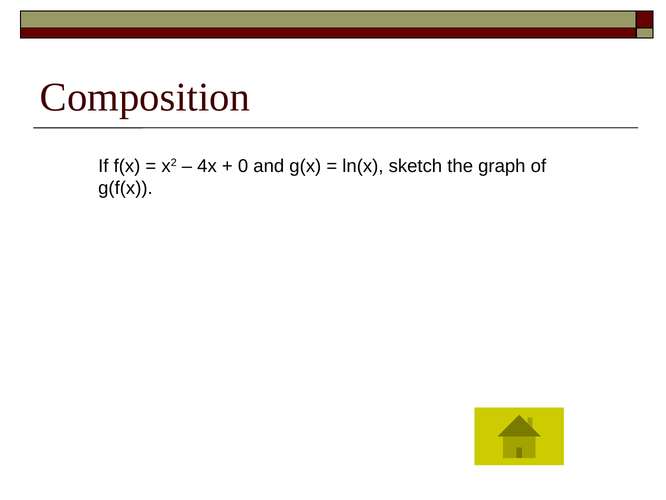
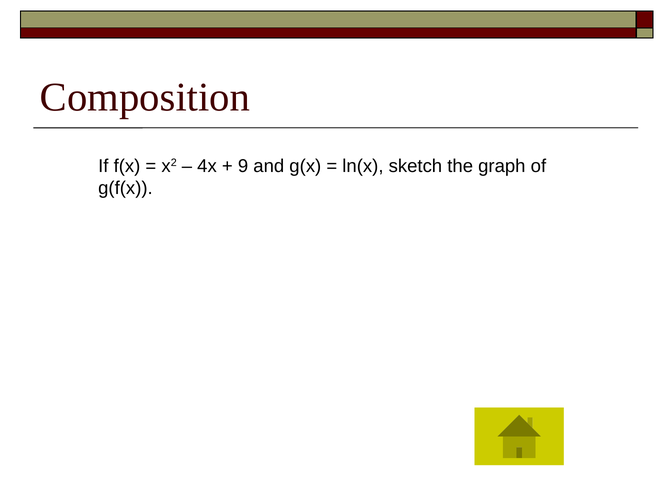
0: 0 -> 9 (243, 166)
